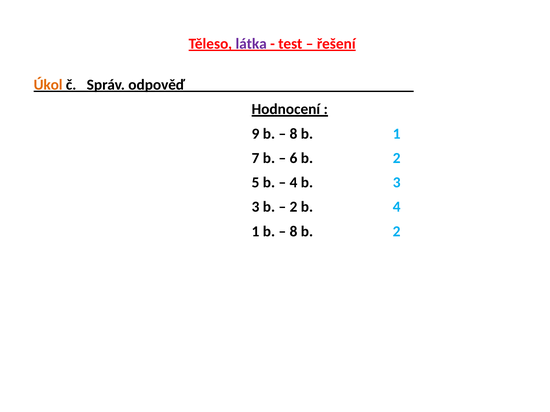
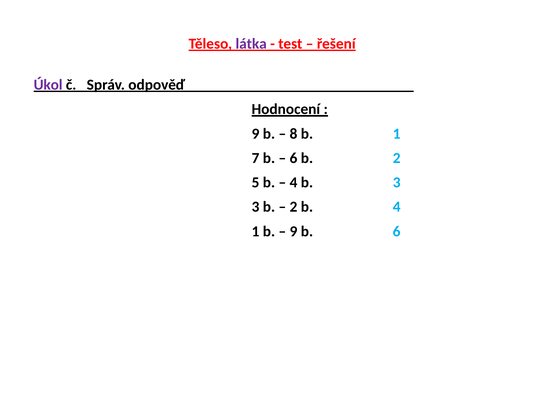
Úkol colour: orange -> purple (48, 85)
8: 8 -> 9 (293, 232)
2: 2 -> 6 (397, 232)
